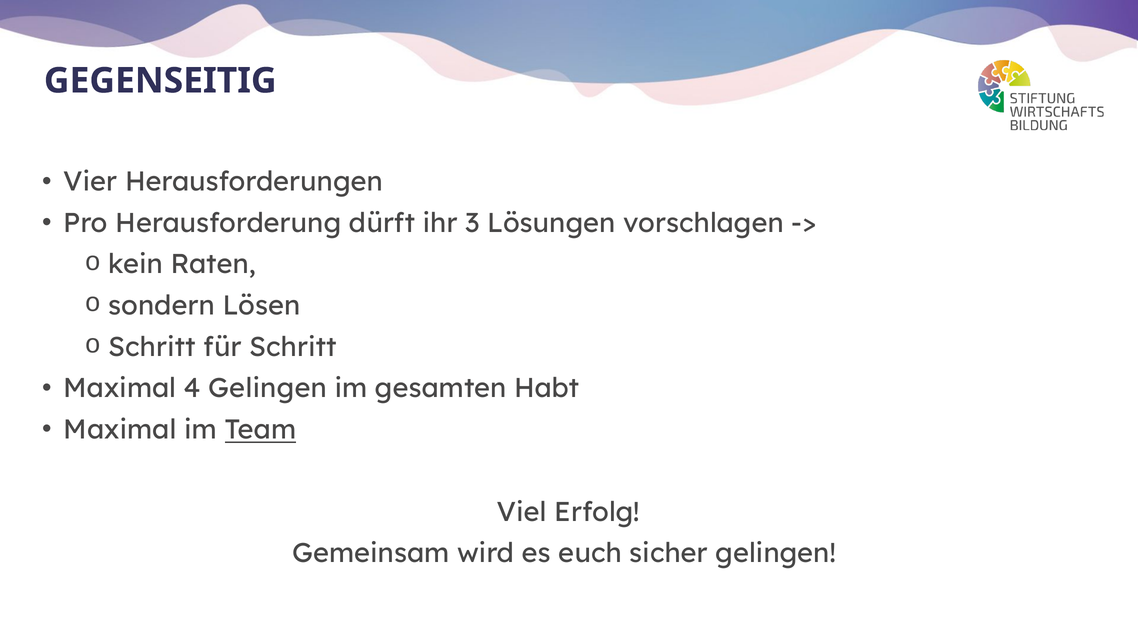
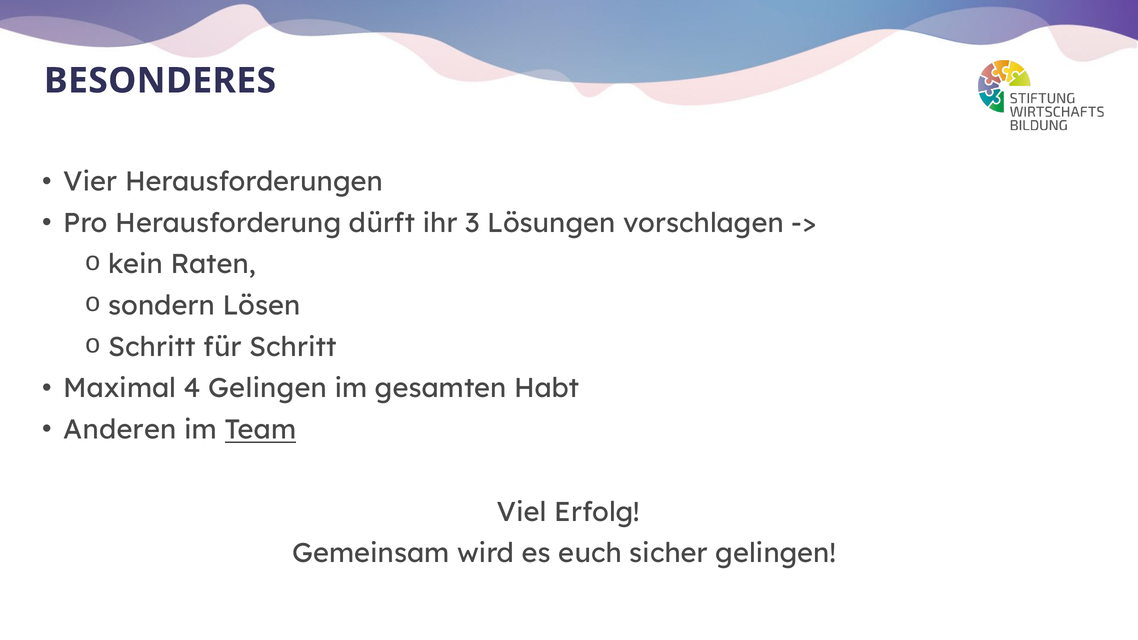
GEGENSEITIG: GEGENSEITIG -> BESONDERES (160, 81)
Maximal: Maximal -> Anderen (120, 430)
